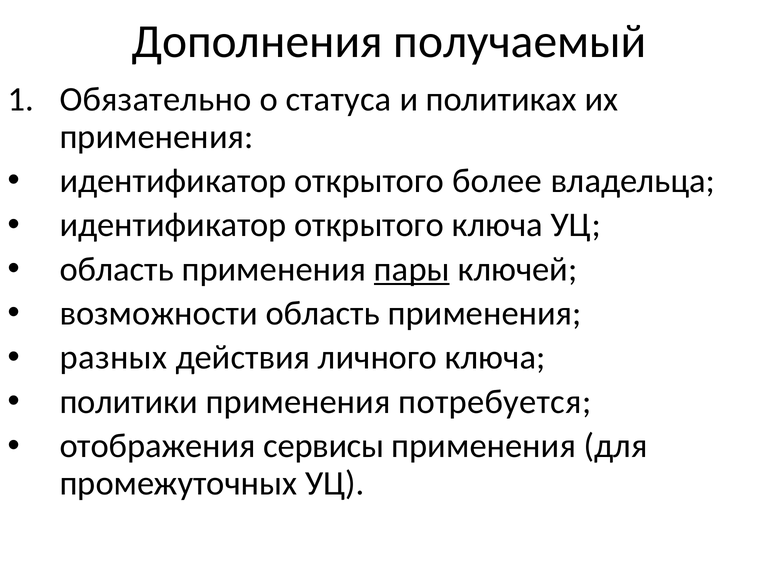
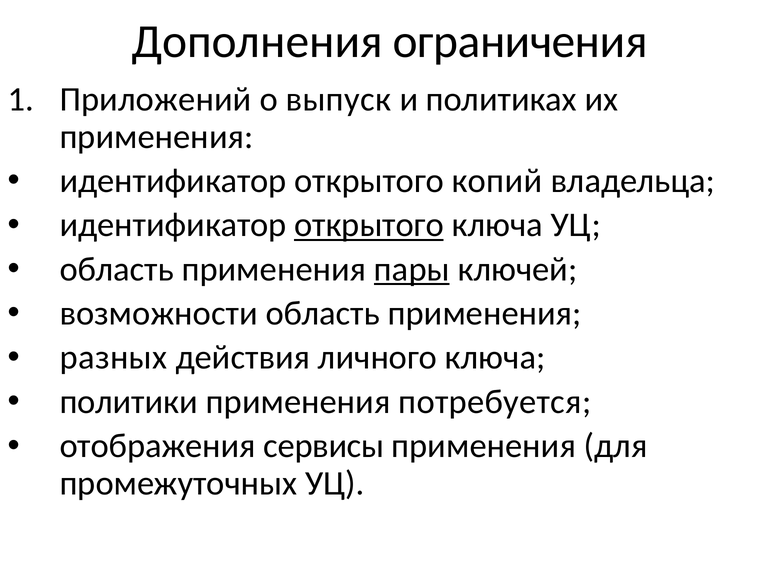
получаемый: получаемый -> ограничения (520, 42)
Обязательно: Обязательно -> Приложений (156, 99)
статуса: статуса -> выпуск (338, 99)
более: более -> копий (497, 181)
открытого underline: none -> present (369, 225)
